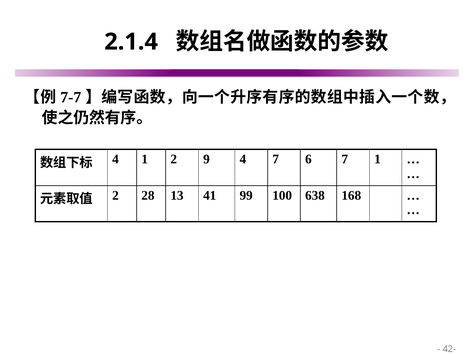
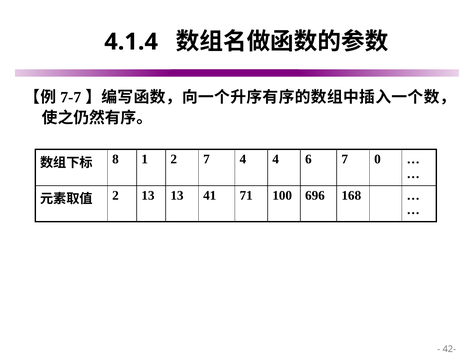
2.1.4: 2.1.4 -> 4.1.4 (131, 42)
4: 4 -> 8 (116, 159)
2 9: 9 -> 7 (207, 159)
4 7: 7 -> 4 (276, 159)
7 1: 1 -> 0 (378, 159)
2 28: 28 -> 13 (148, 195)
99: 99 -> 71 (246, 195)
638: 638 -> 696 (315, 195)
